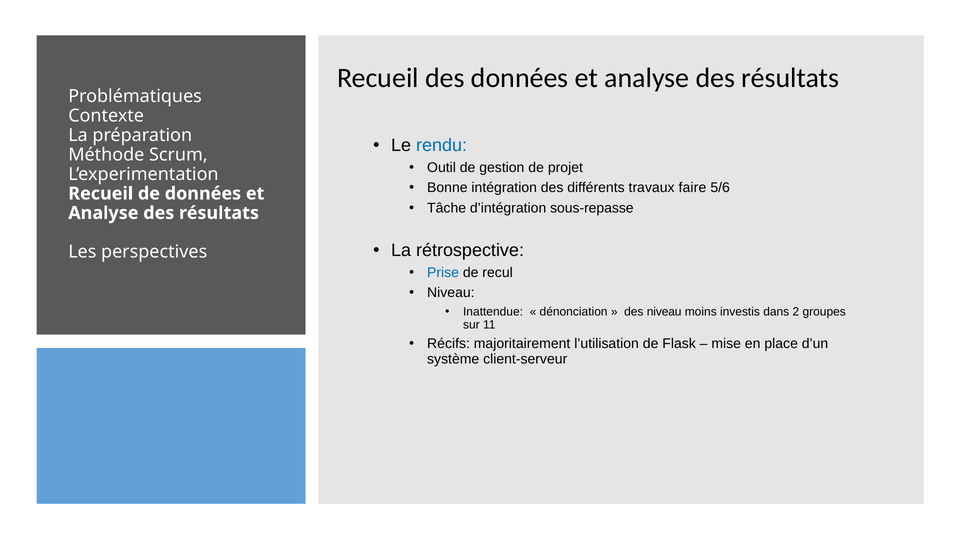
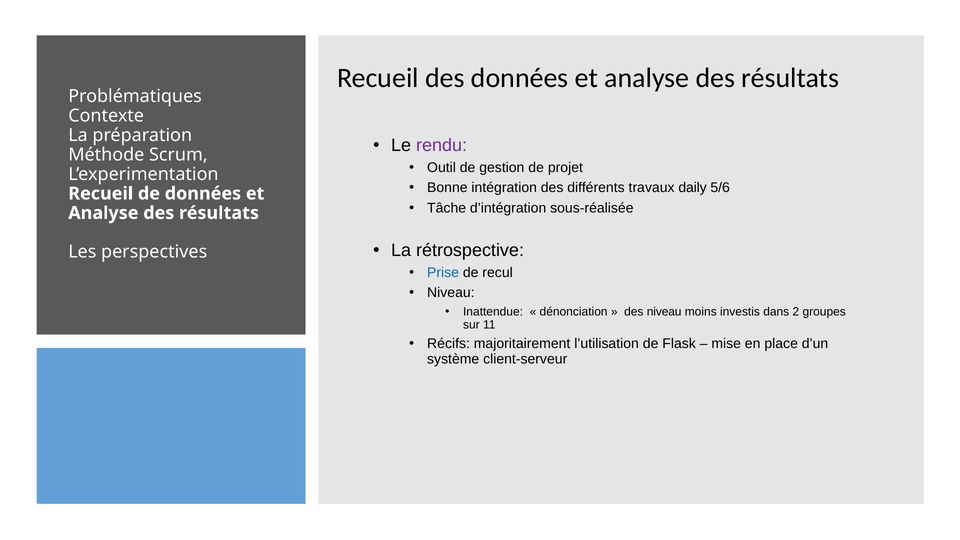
rendu colour: blue -> purple (442, 145)
faire: faire -> daily (693, 188)
sous-repasse: sous-repasse -> sous-réalisée (592, 208)
